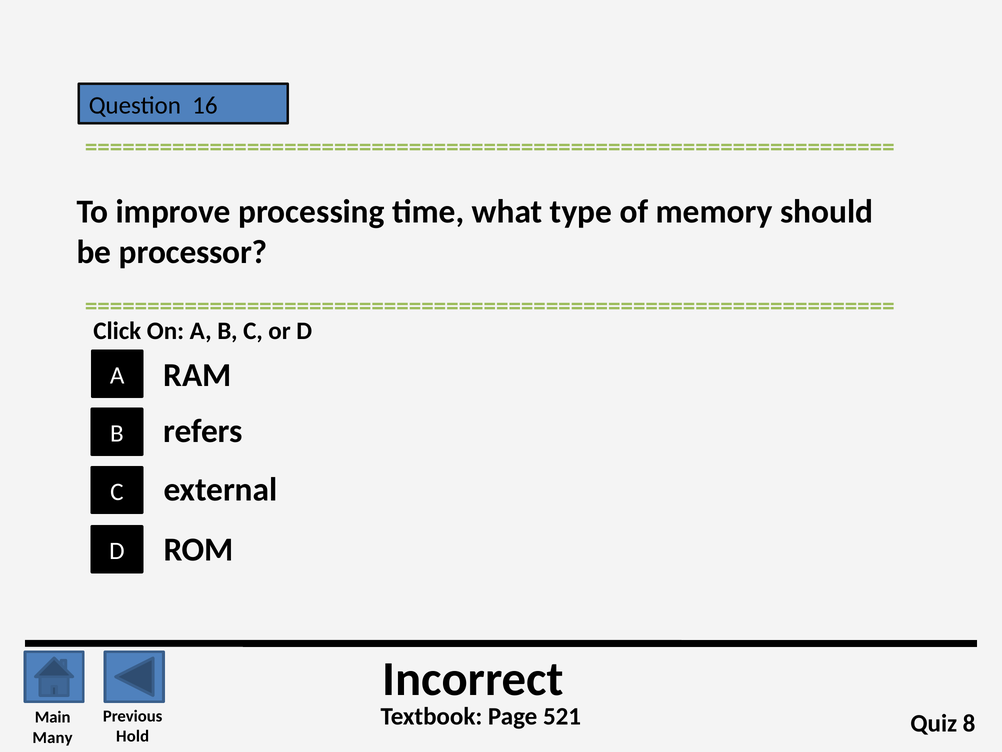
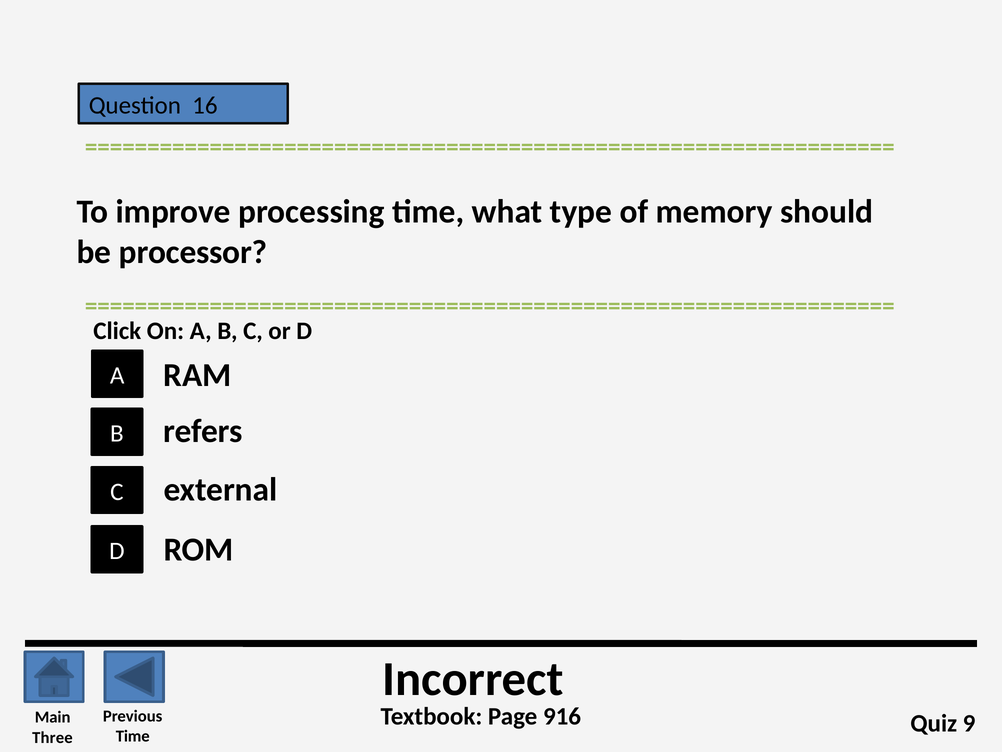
521: 521 -> 916 (562, 716)
8: 8 -> 9 (969, 723)
Hold: Hold -> Time (133, 736)
Many: Many -> Three (52, 737)
